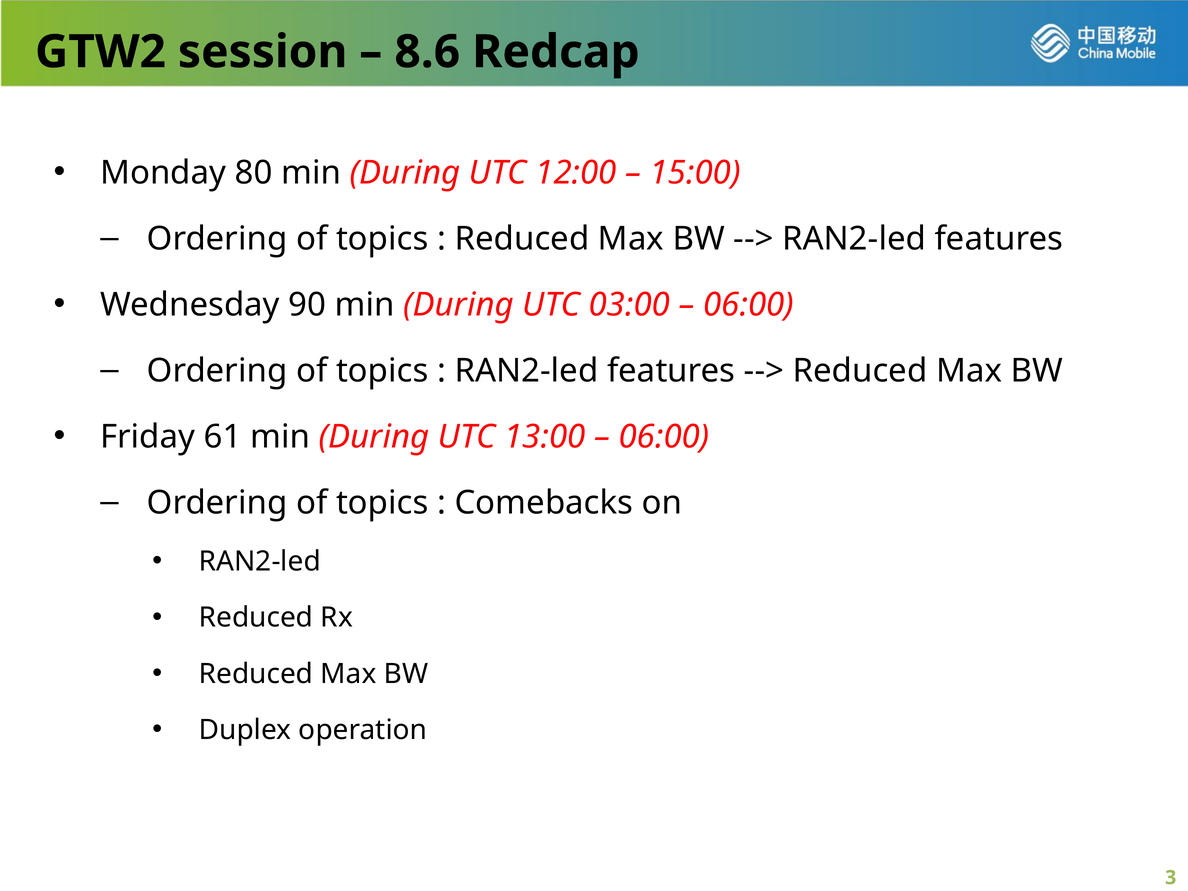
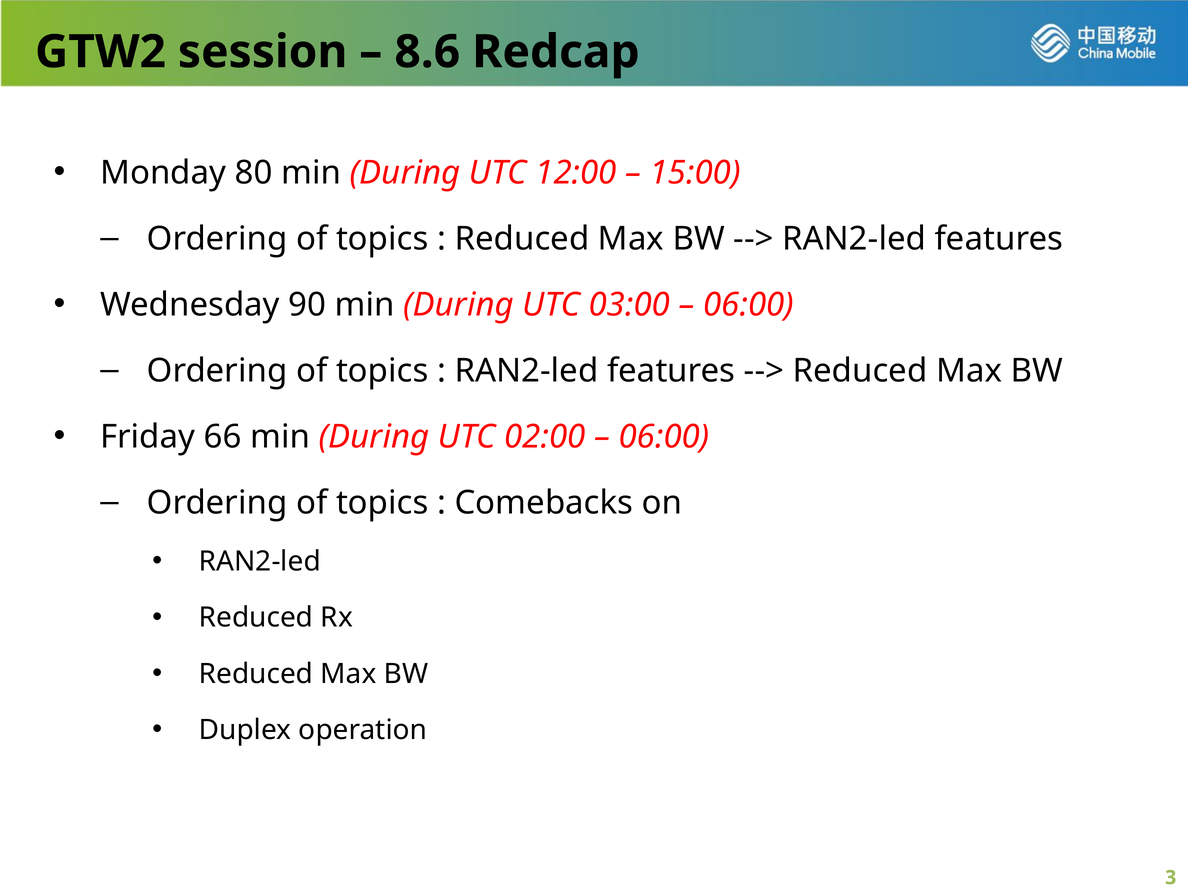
61: 61 -> 66 (223, 437)
13:00: 13:00 -> 02:00 (545, 437)
